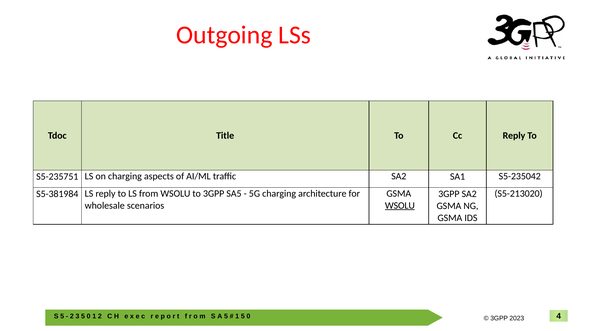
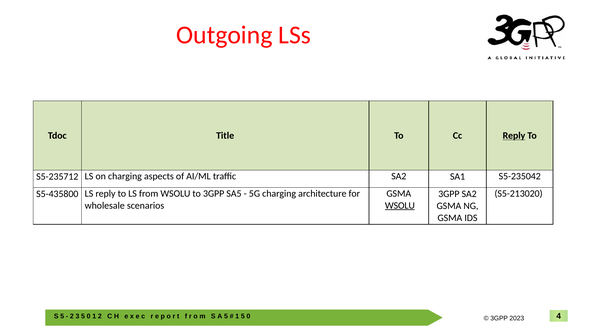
Reply underline: none -> present (514, 136)
S5-235751: S5-235751 -> S5-235712 (57, 177)
S5-381984: S5-381984 -> S5-435800 (57, 194)
